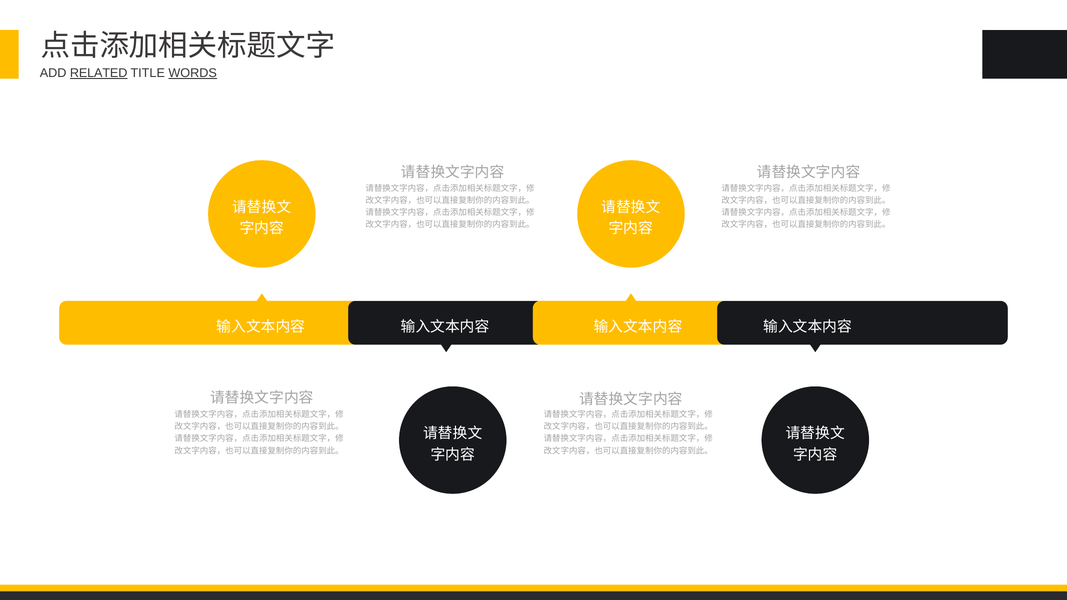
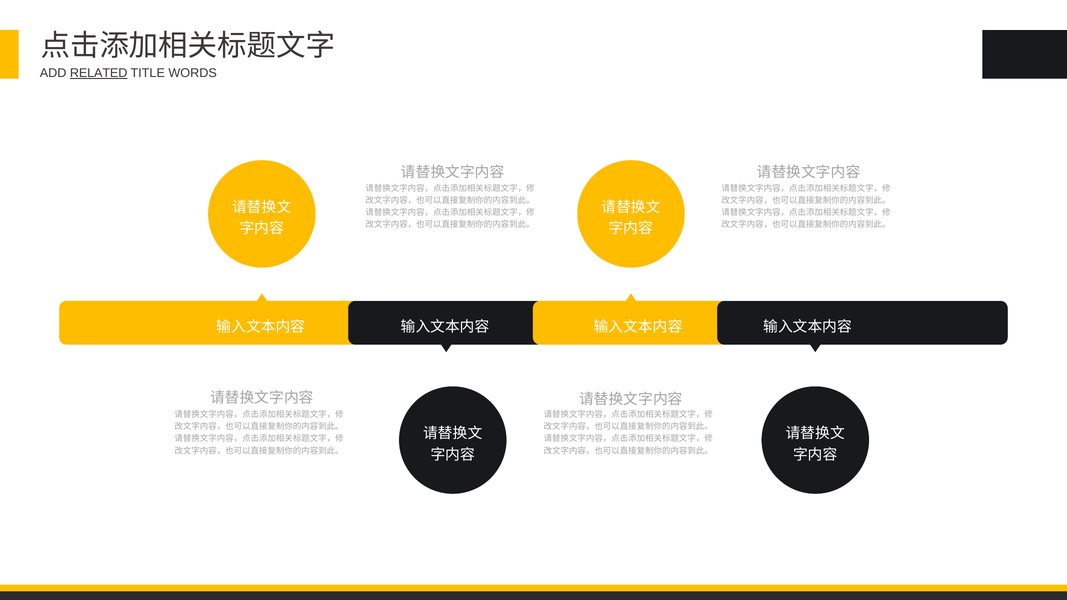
WORDS underline: present -> none (193, 73)
